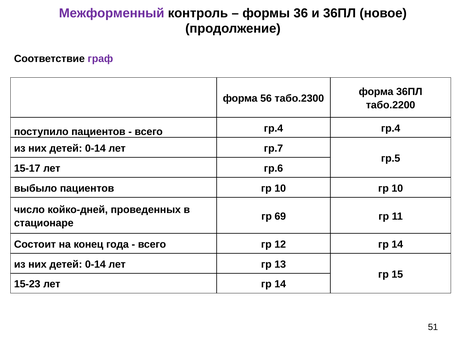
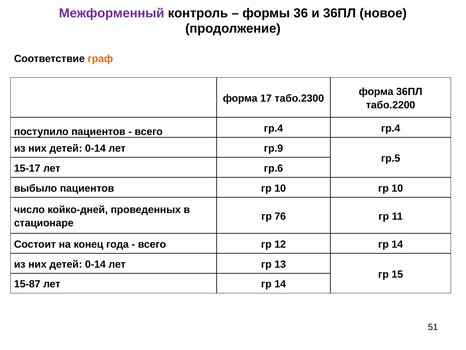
граф colour: purple -> orange (100, 59)
56: 56 -> 17 (266, 98)
гр.7: гр.7 -> гр.9 (273, 148)
69: 69 -> 76 (280, 216)
15-23: 15-23 -> 15-87 (27, 284)
